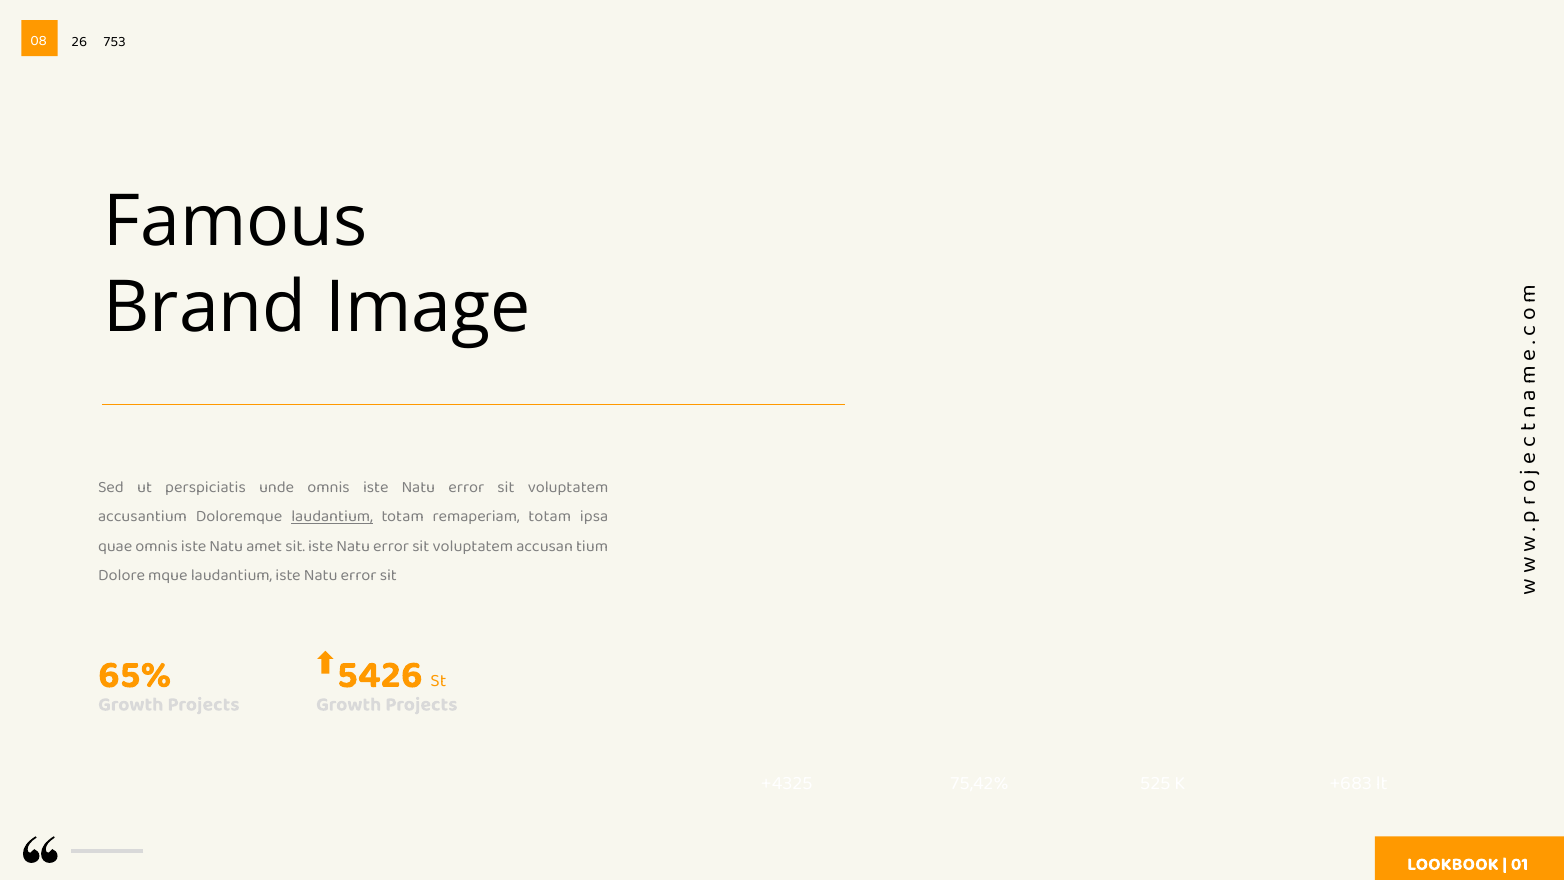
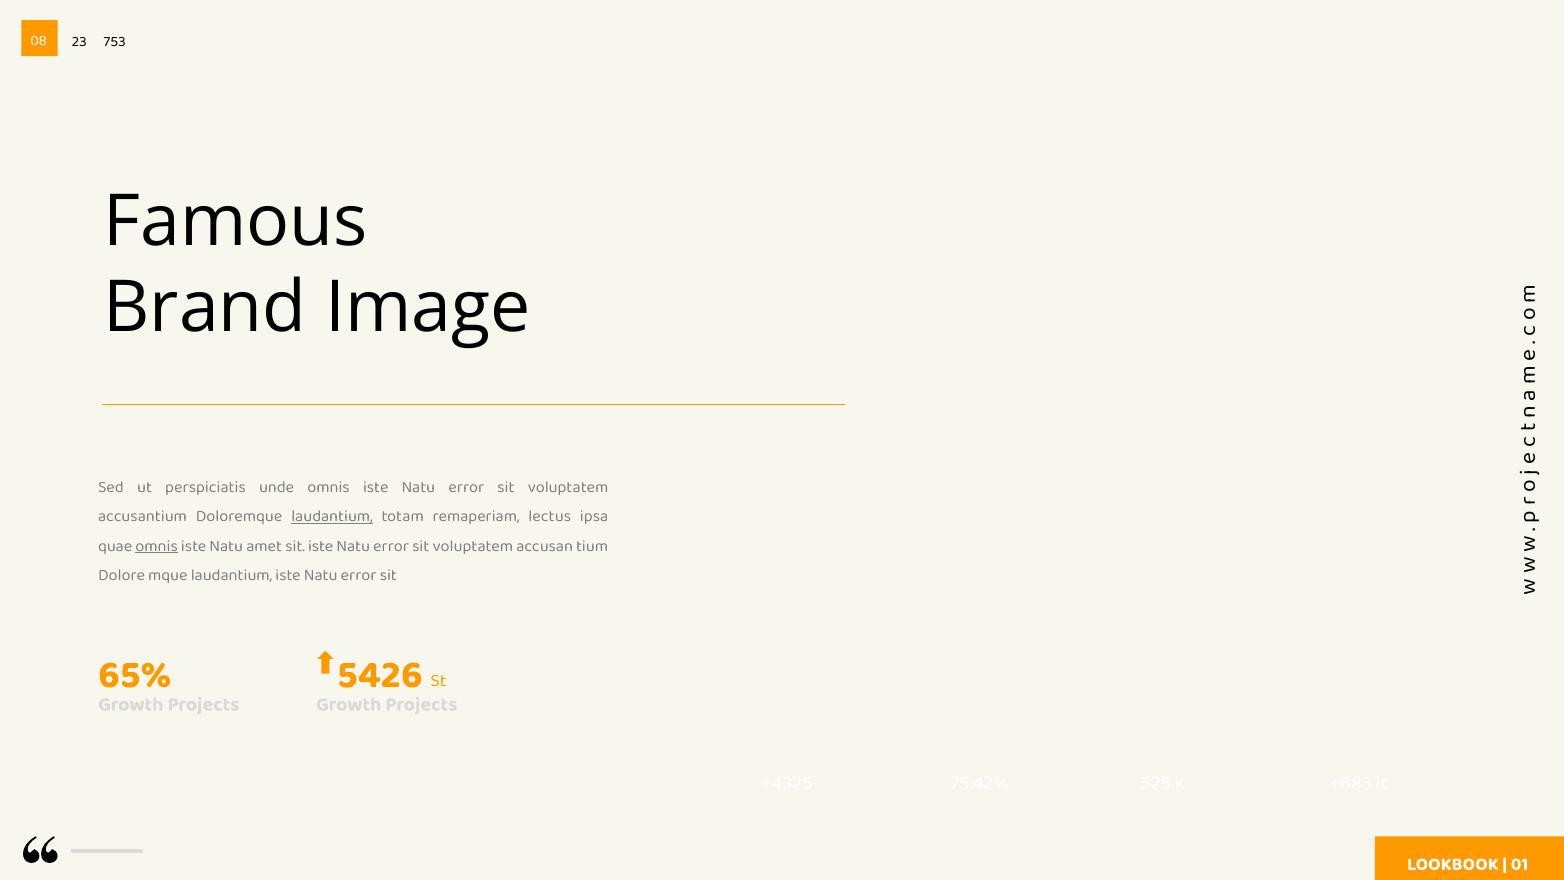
26: 26 -> 23 (79, 42)
remaperiam totam: totam -> lectus (550, 516)
omnis underline: none -> present (157, 545)
